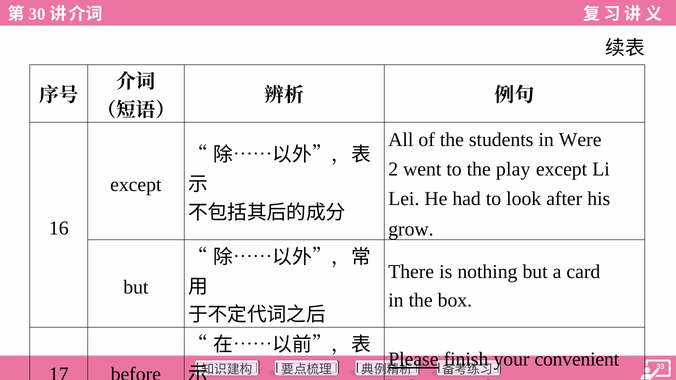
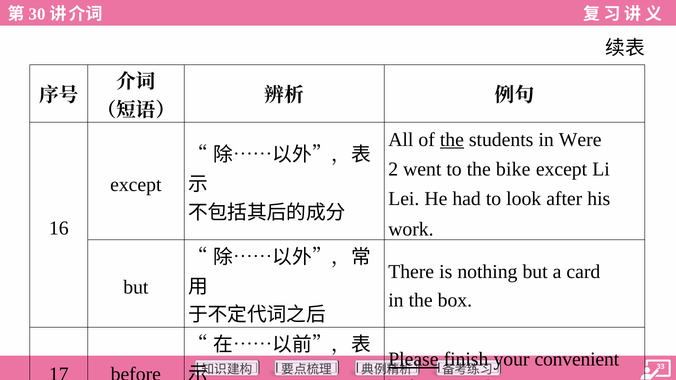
the underline: none -> present (452, 140)
play: play -> bike (513, 169)
grow: grow -> work (411, 229)
